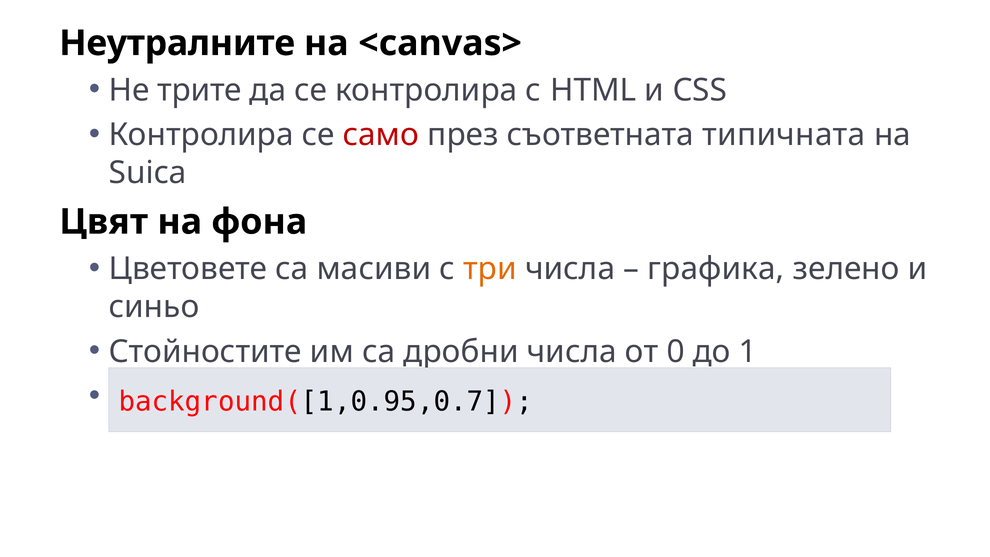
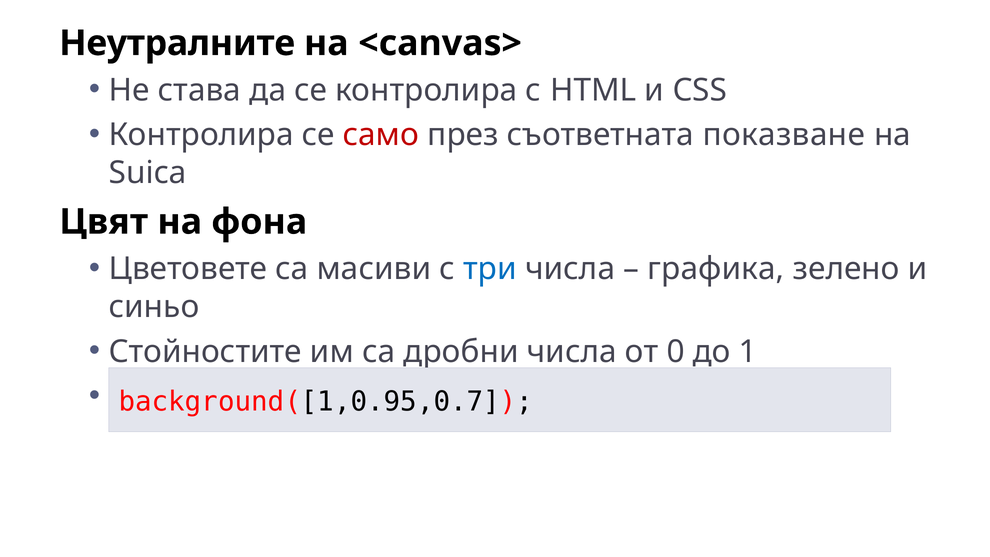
трите: трите -> става (199, 90)
типичната: типичната -> показване (784, 135)
три colour: orange -> blue (490, 269)
